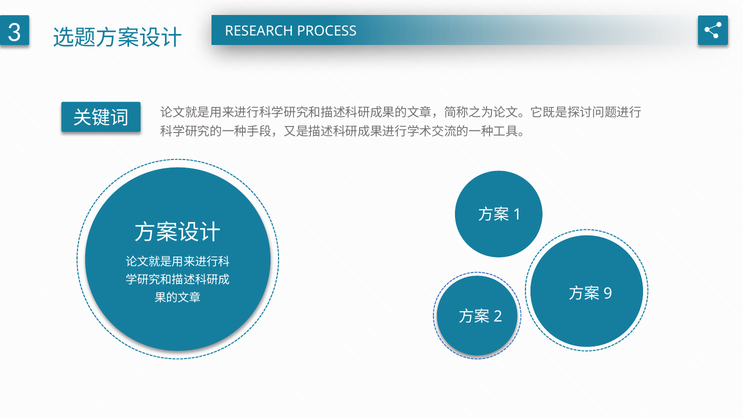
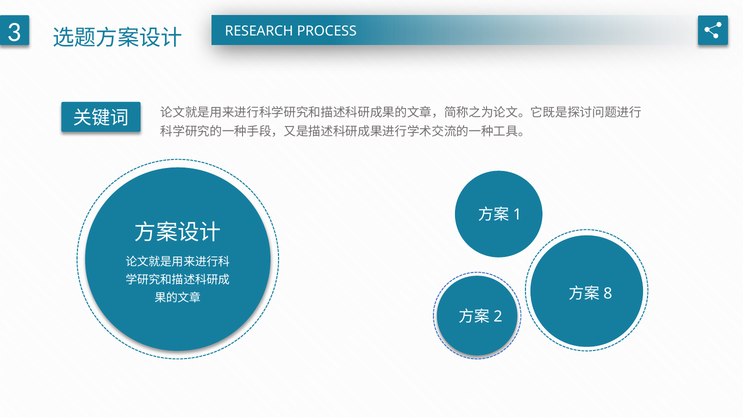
9: 9 -> 8 (608, 294)
